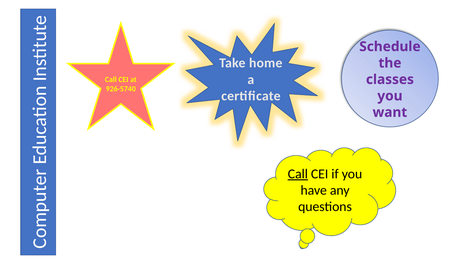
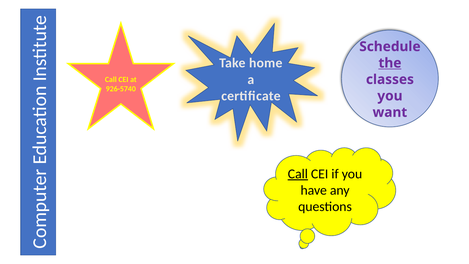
the underline: none -> present (390, 63)
